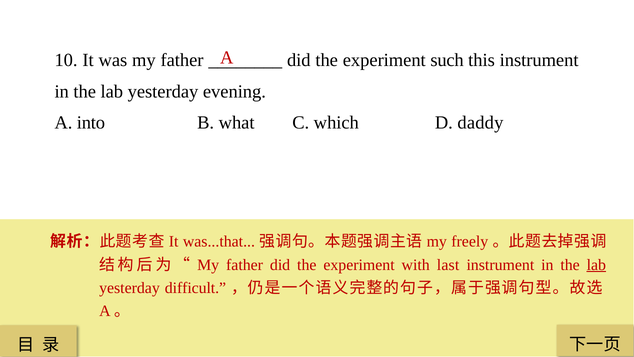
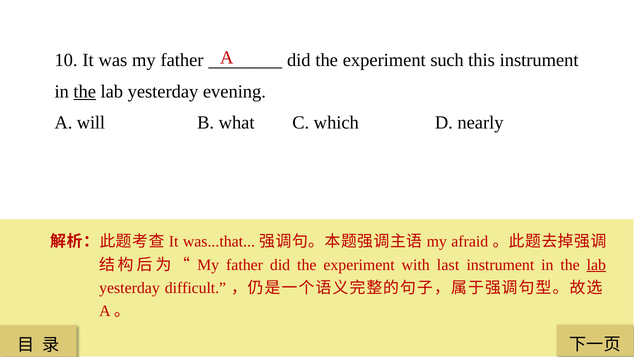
the underline: none -> present (85, 91)
into: into -> will (91, 122)
daddy: daddy -> nearly (481, 122)
freely: freely -> afraid (470, 241)
